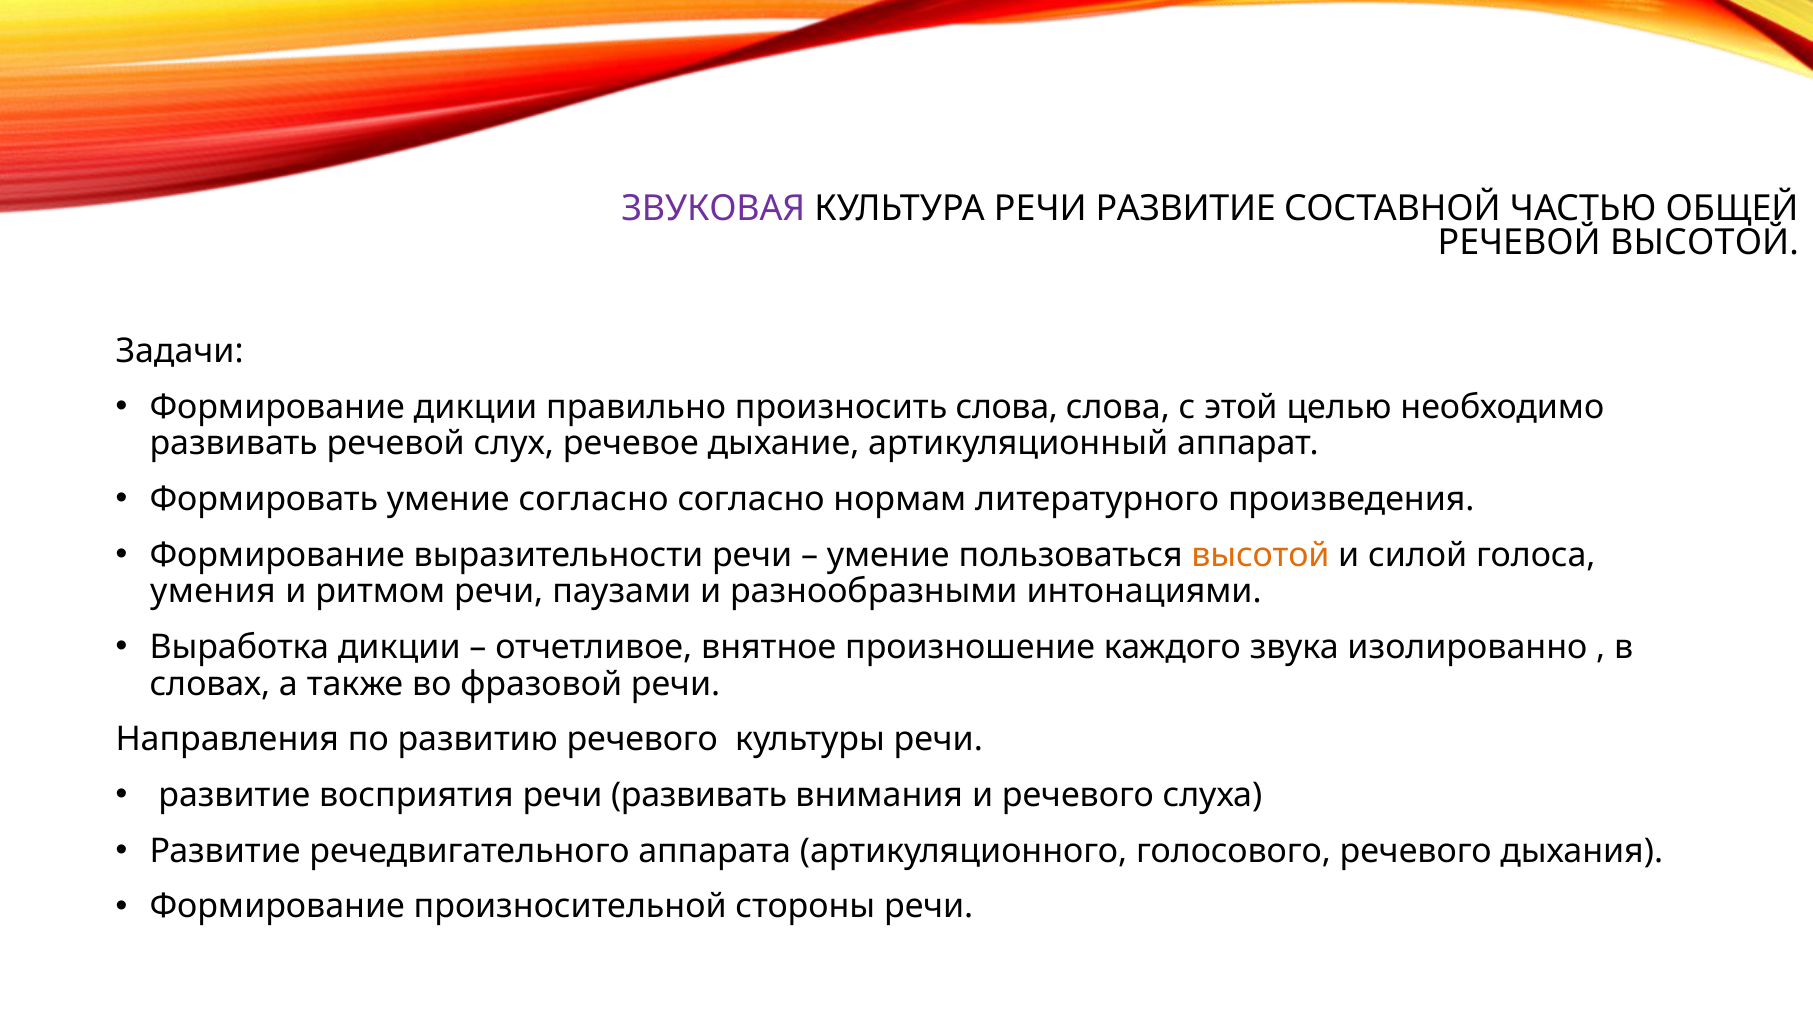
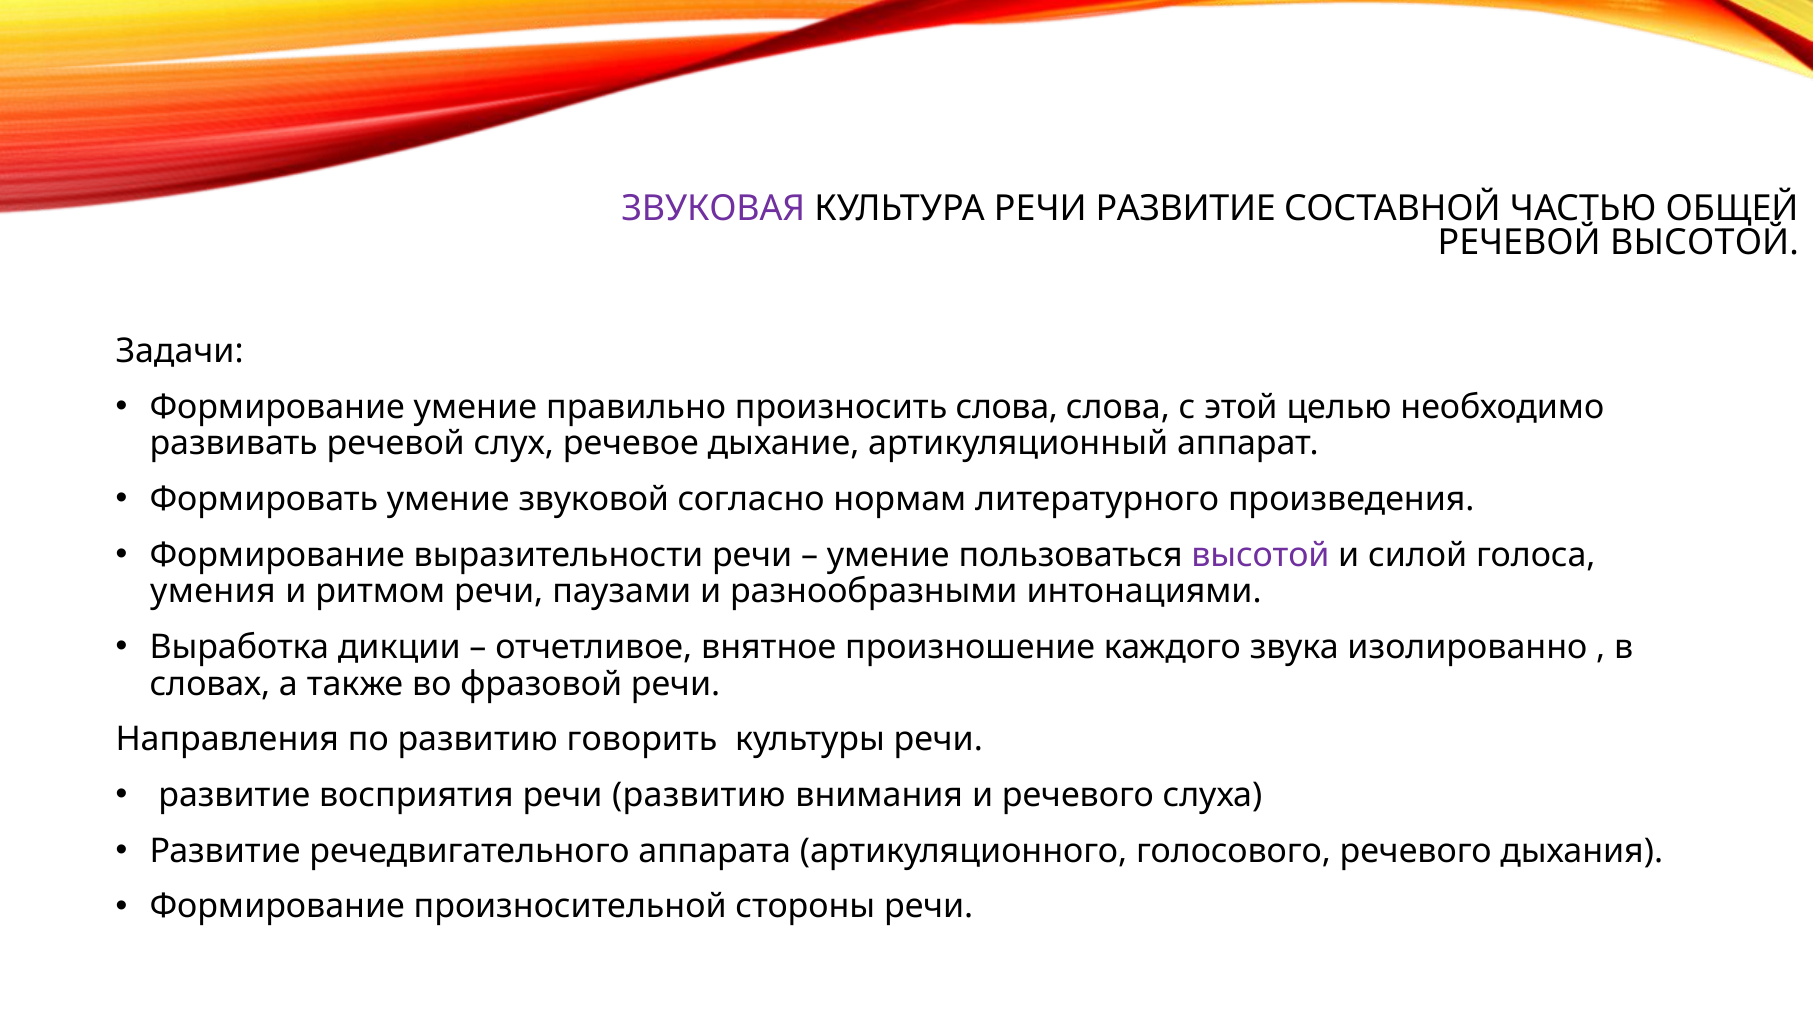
Формирование дикции: дикции -> умение (475, 407)
умение согласно: согласно -> звуковой (594, 499)
высотой colour: orange -> purple (1260, 555)
развитию речевого: речевого -> говорить (642, 740)
речи развивать: развивать -> развитию (699, 795)
